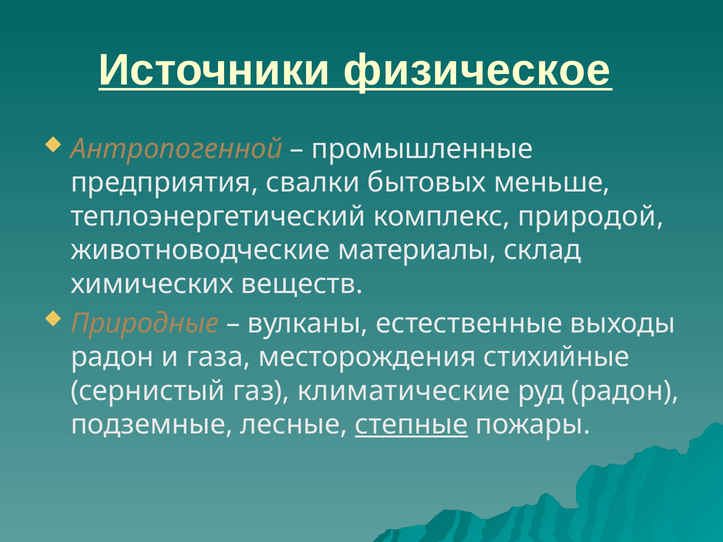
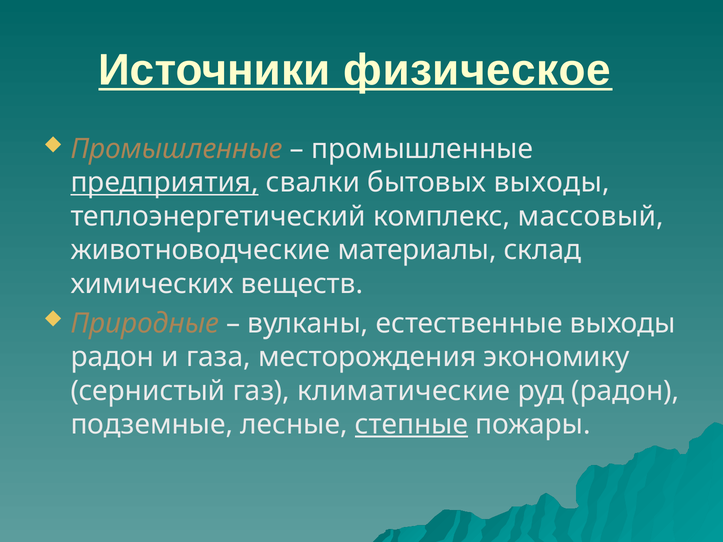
Антропогенной: Антропогенной -> Промышленные (177, 149)
предприятия underline: none -> present (165, 183)
бытовых меньше: меньше -> выходы (552, 183)
природой: природой -> массовый (591, 217)
стихийные: стихийные -> экономику (557, 357)
